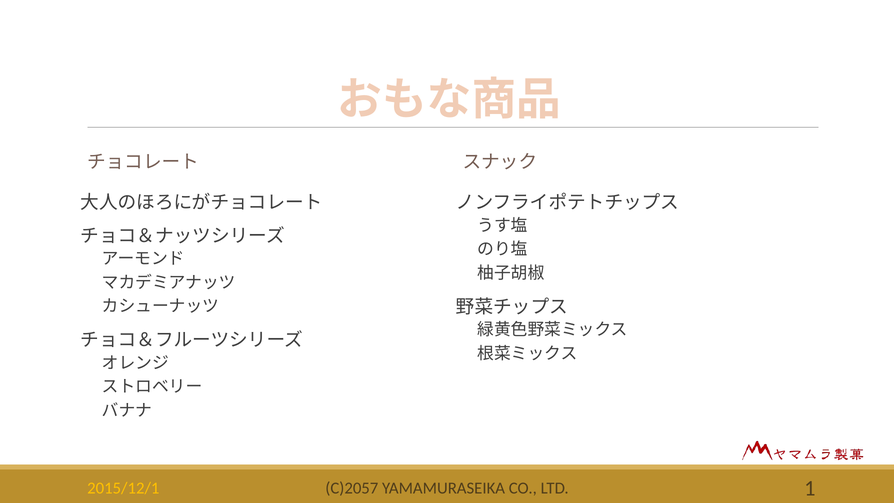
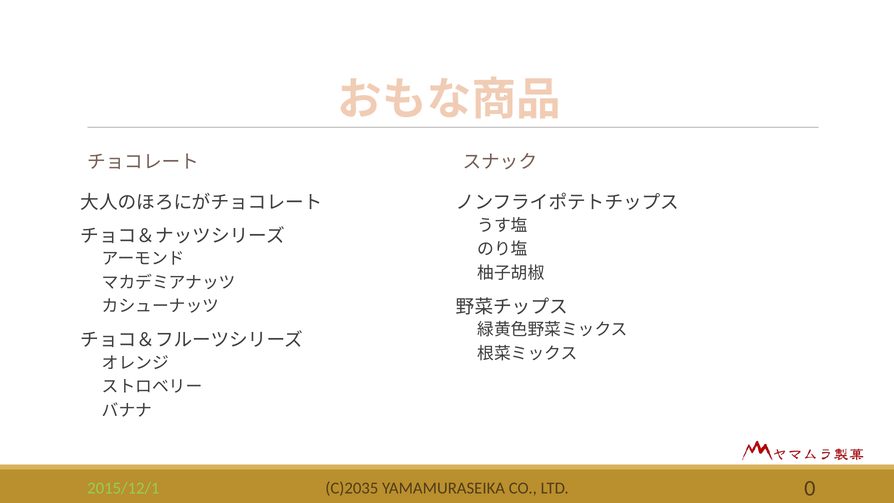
C)2057: C)2057 -> C)2035 (352, 488)
1: 1 -> 0 (810, 488)
2015/12/1 colour: yellow -> light green (123, 488)
